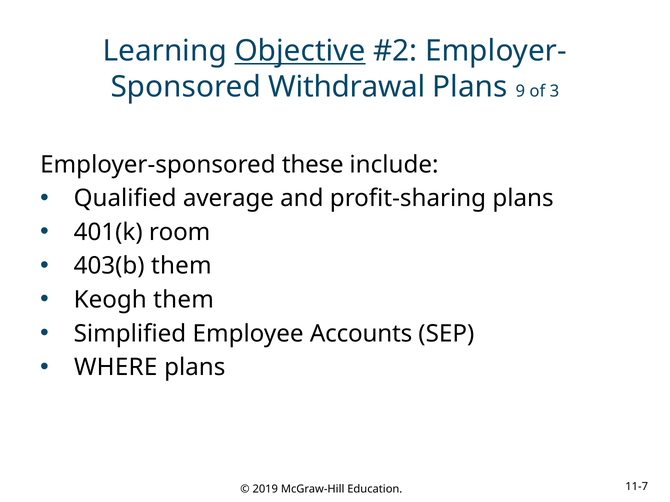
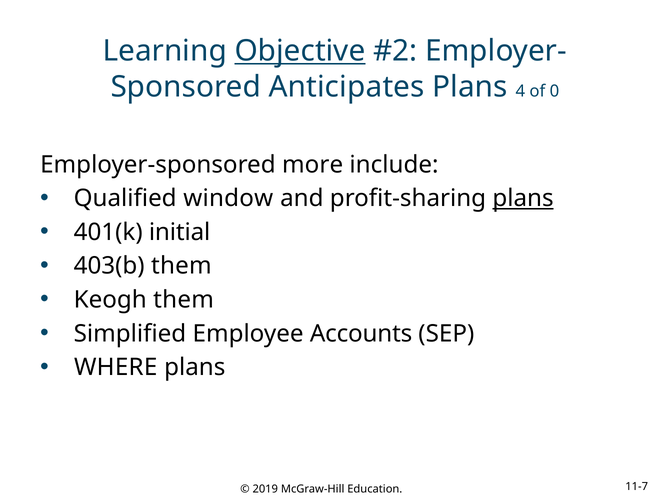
Withdrawal: Withdrawal -> Anticipates (347, 87)
9: 9 -> 4 (520, 91)
3: 3 -> 0 (555, 91)
these: these -> more (313, 165)
average: average -> window (228, 199)
plans underline: none -> present (523, 199)
room: room -> initial (180, 232)
